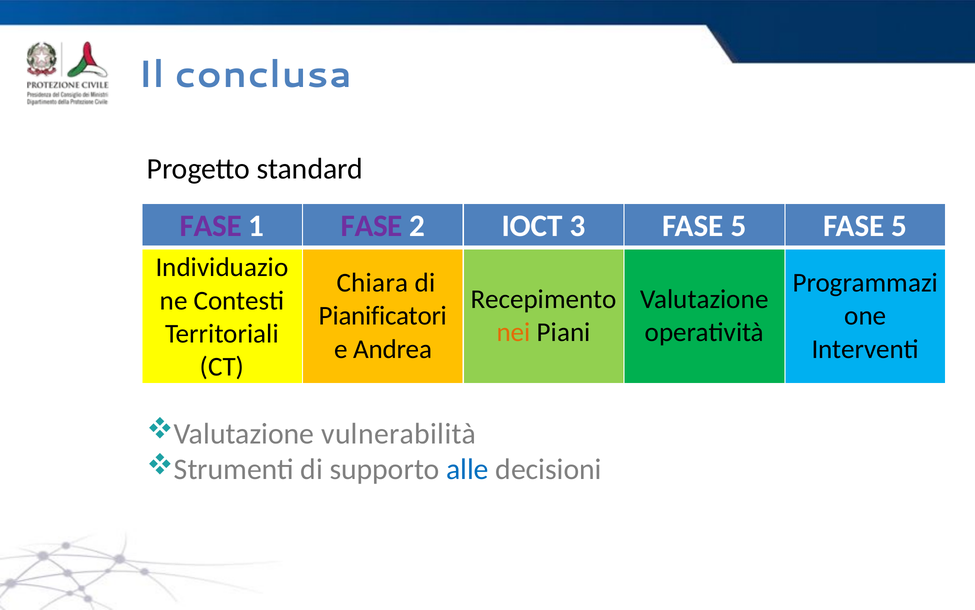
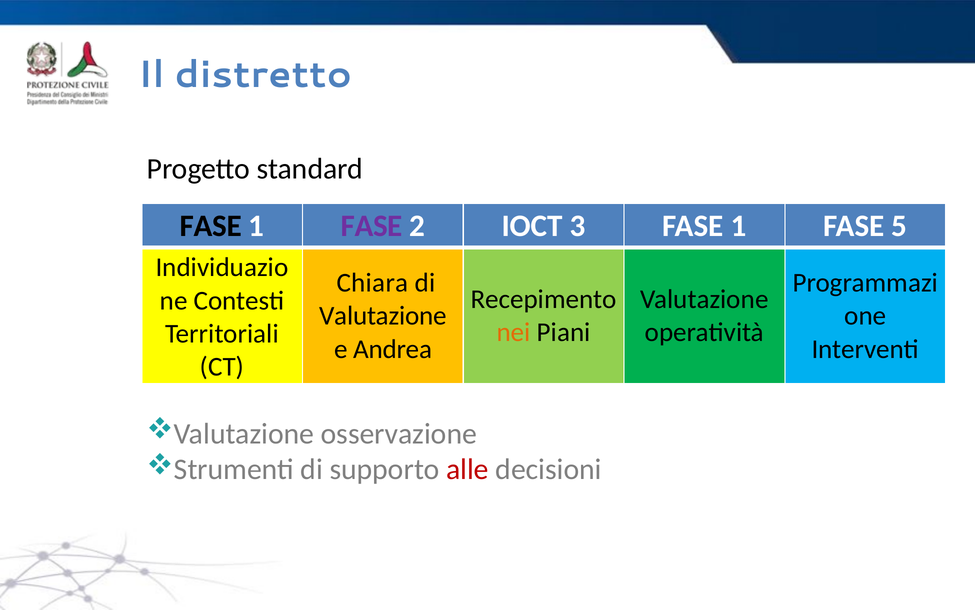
conclusa: conclusa -> distretto (264, 75)
FASE colour: purple -> black (211, 226)
3 FASE 5: 5 -> 1 (739, 226)
Pianificatori: Pianificatori -> Valutazione (383, 316)
vulnerabilità: vulnerabilità -> osservazione (399, 433)
alle colour: blue -> red (467, 469)
